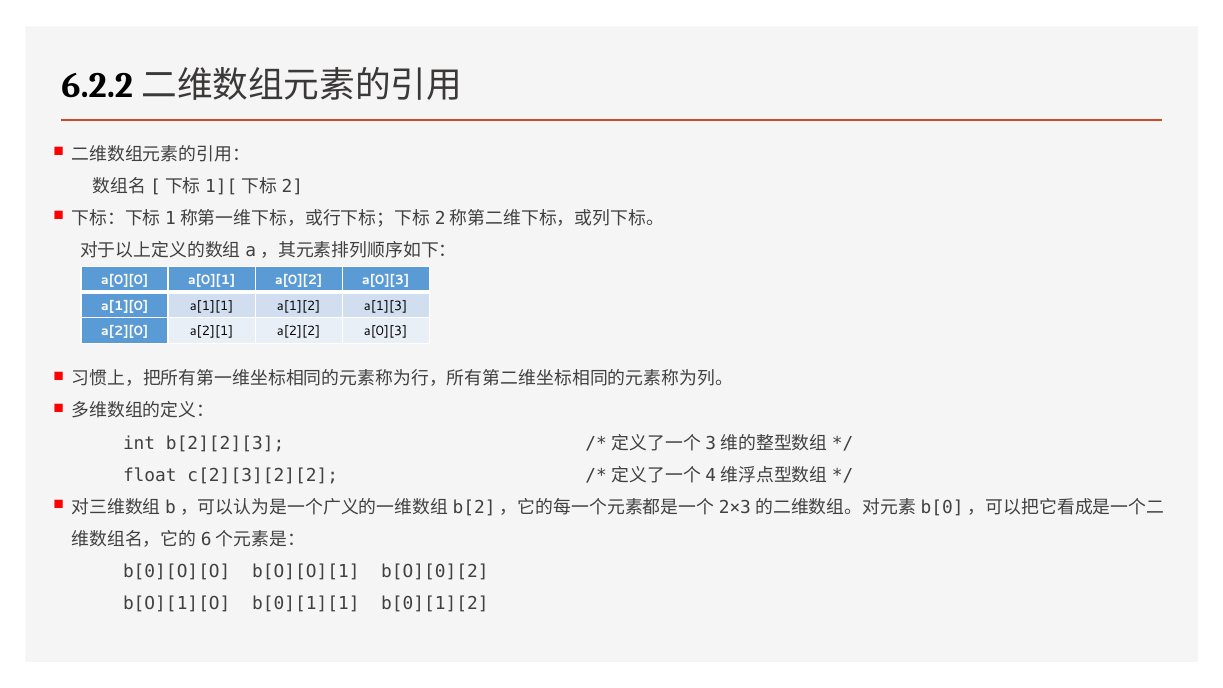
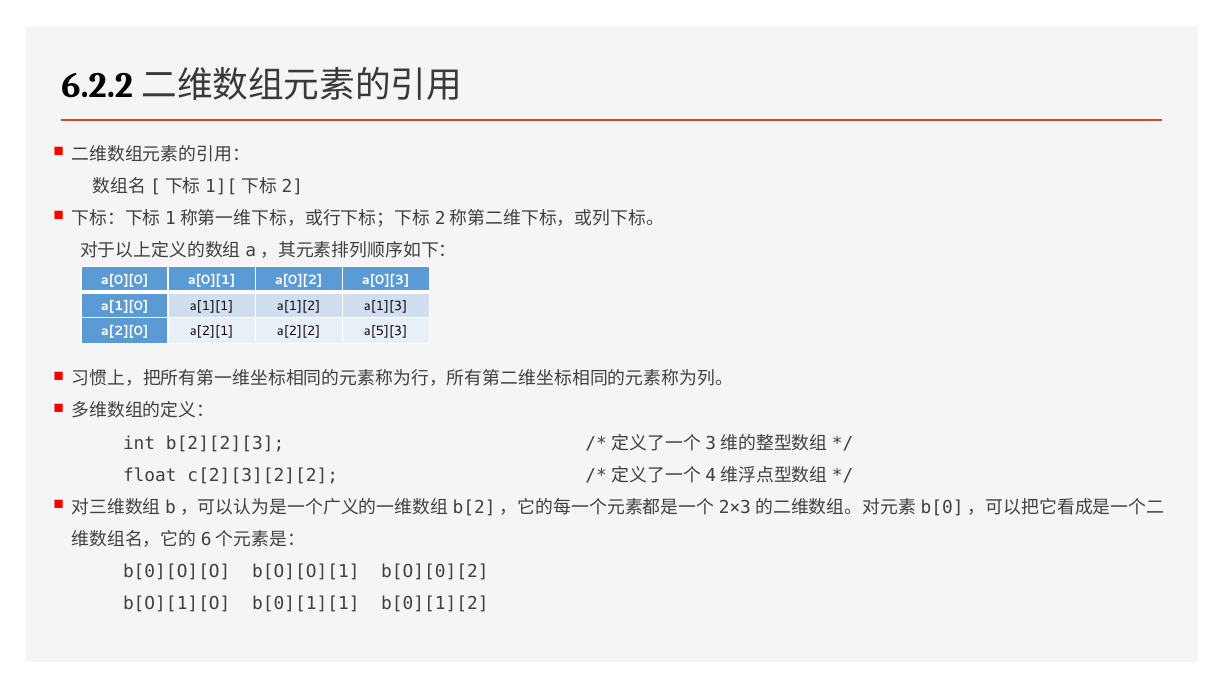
a[2][2 a[0][3: a[0][3 -> a[5][3 (386, 331)
